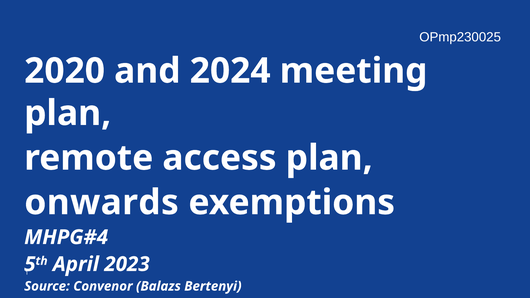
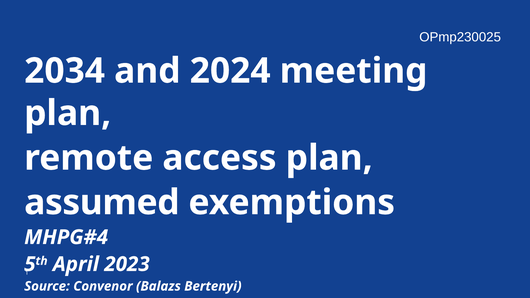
2020: 2020 -> 2034 (65, 71)
onwards: onwards -> assumed (102, 203)
